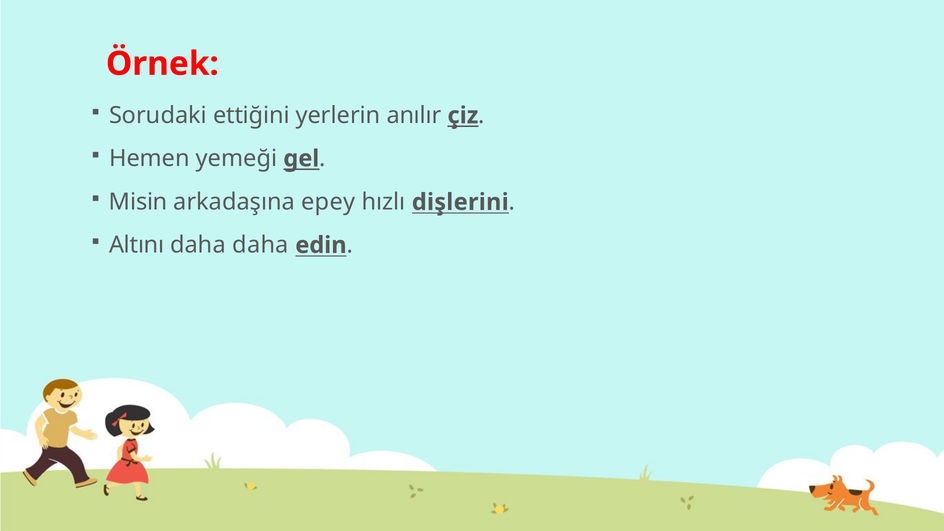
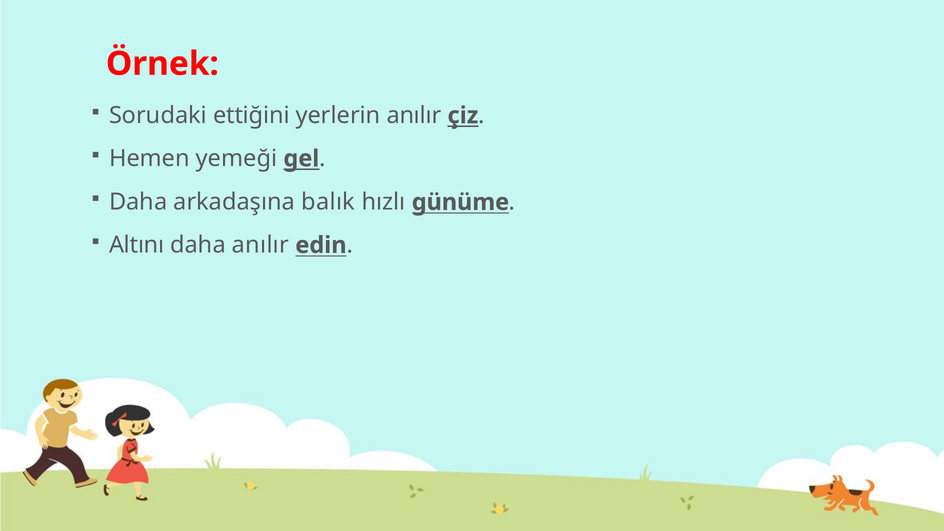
Misin: Misin -> Daha (138, 202)
epey: epey -> balık (328, 202)
dişlerini: dişlerini -> günüme (460, 202)
daha daha: daha -> anılır (260, 245)
